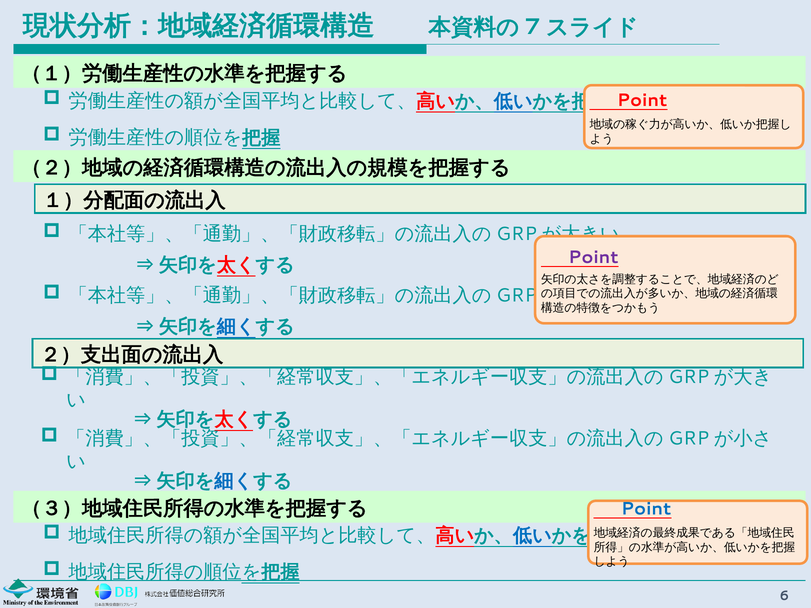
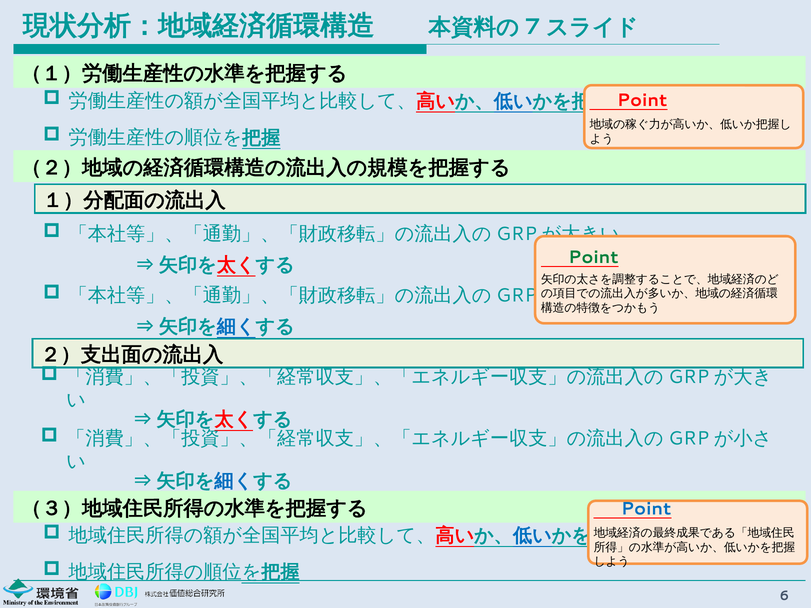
Point colour: purple -> green (593, 258)
